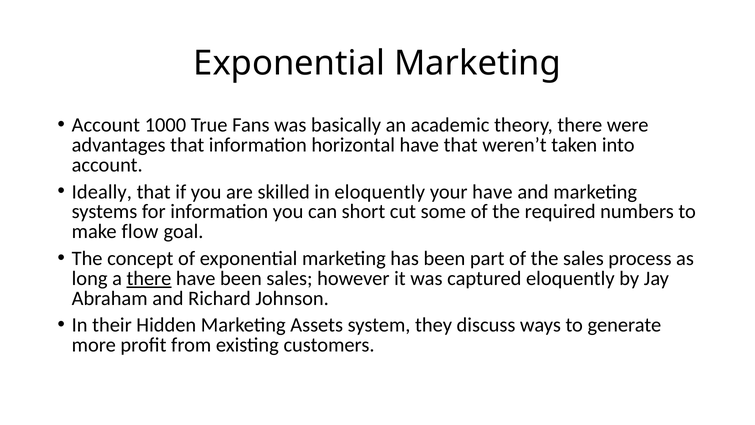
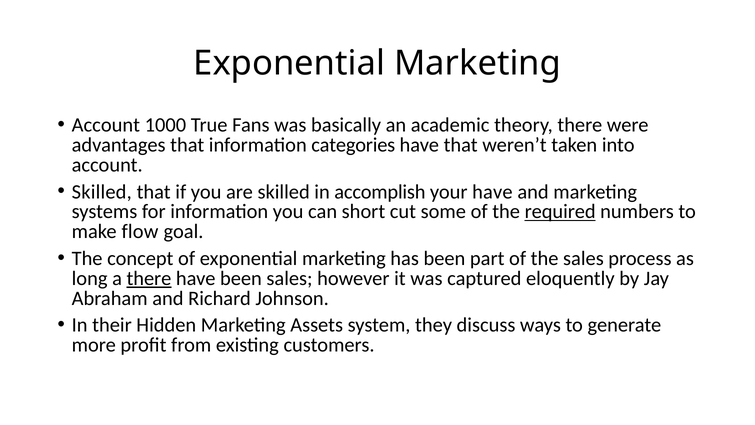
horizontal: horizontal -> categories (353, 145)
Ideally: Ideally -> Skilled (102, 192)
in eloquently: eloquently -> accomplish (380, 192)
required underline: none -> present (560, 212)
